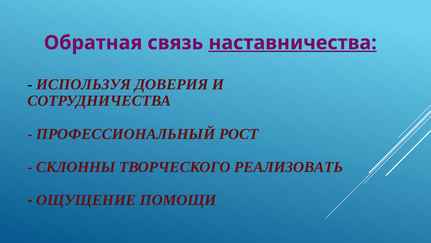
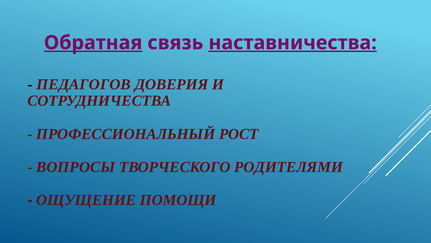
Обратная underline: none -> present (93, 43)
ИСПОЛЬЗУЯ: ИСПОЛЬЗУЯ -> ПЕДАГОГОВ (84, 84)
СКЛОННЫ: СКЛОННЫ -> ВОПРОСЫ (76, 167)
РЕАЛИЗОВАТЬ: РЕАЛИЗОВАТЬ -> РОДИТЕЛЯМИ (289, 167)
